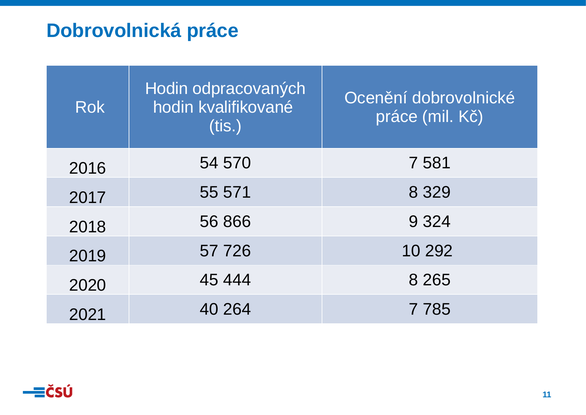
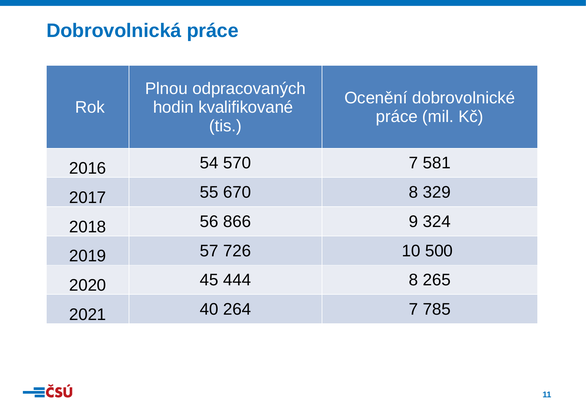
Hodin: Hodin -> Plnou (166, 88)
571: 571 -> 670 (237, 192)
292: 292 -> 500 (439, 250)
